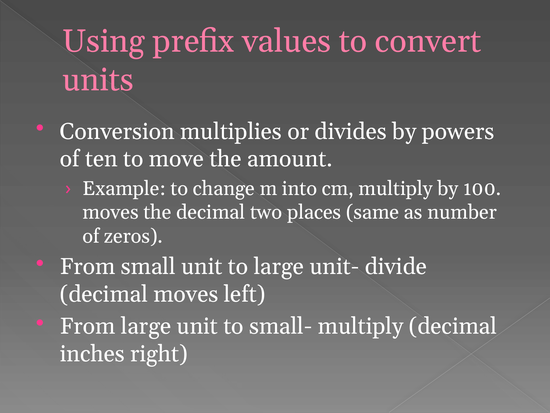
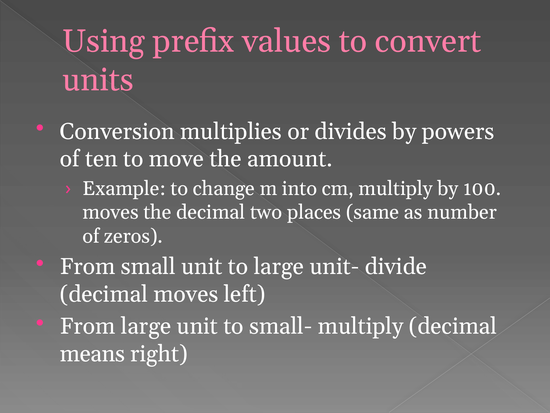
inches: inches -> means (92, 353)
